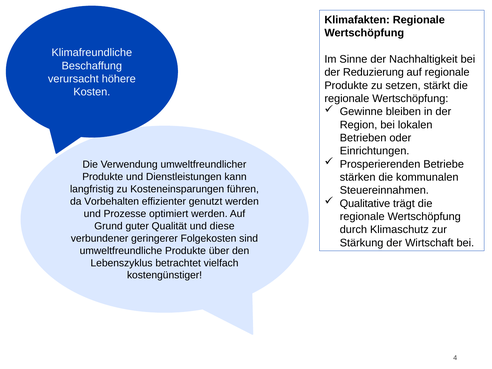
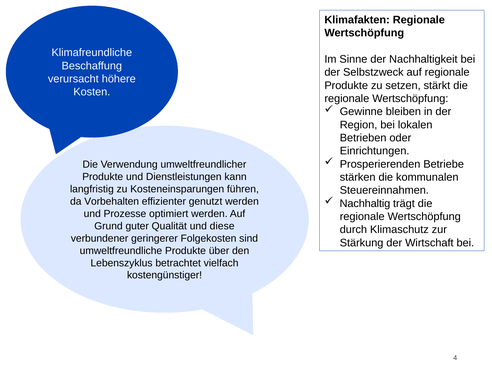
Reduzierung: Reduzierung -> Selbstzweck (373, 72)
Qualitative: Qualitative -> Nachhaltig (365, 203)
